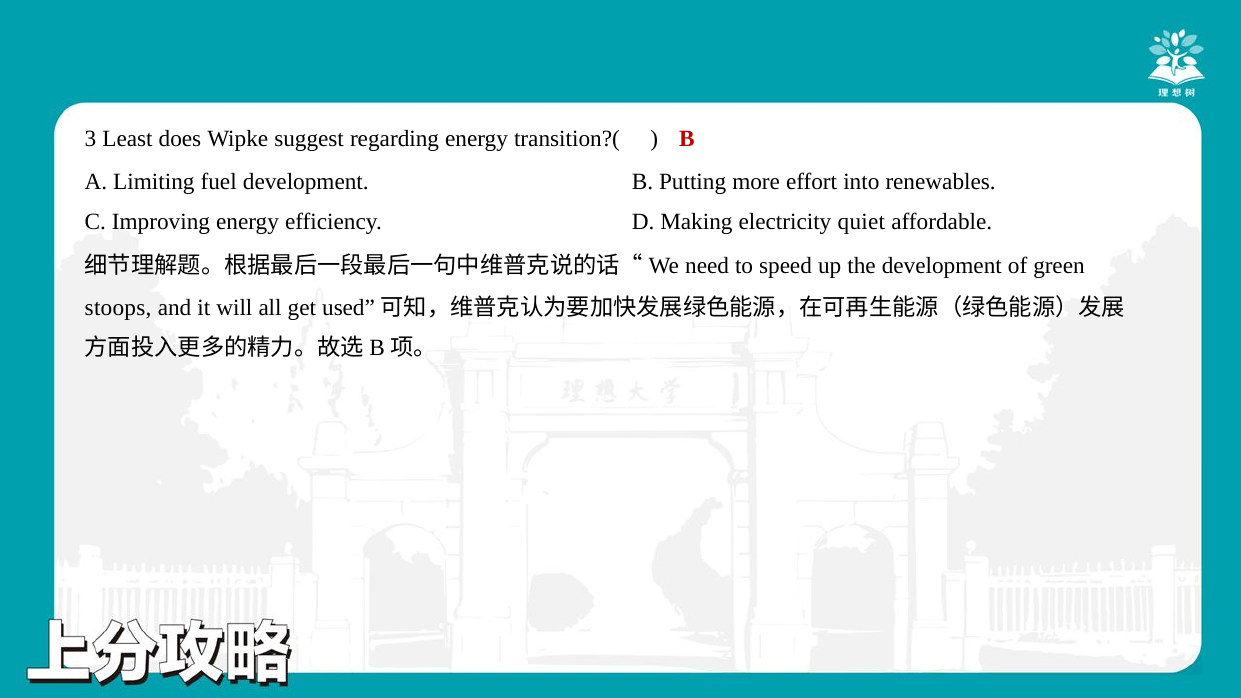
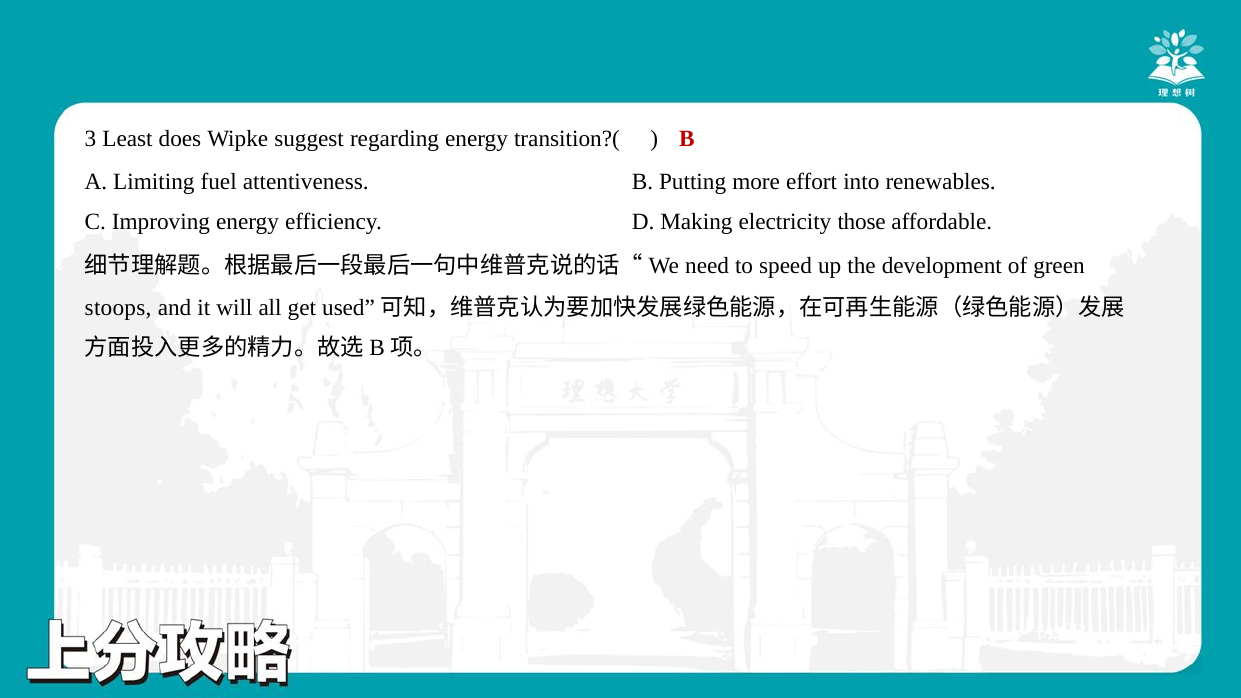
fuel development: development -> attentiveness (306, 182)
quiet: quiet -> those (862, 222)
